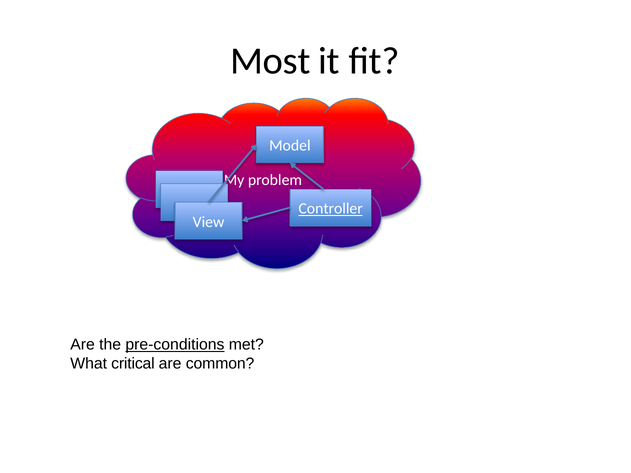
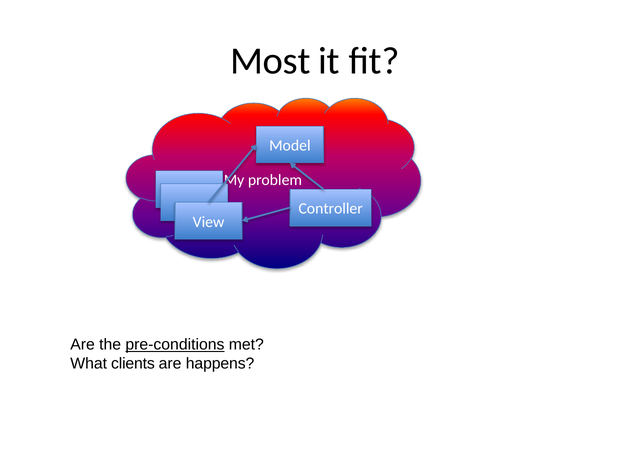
Controller underline: present -> none (331, 209)
critical: critical -> clients (133, 364)
common: common -> happens (220, 364)
